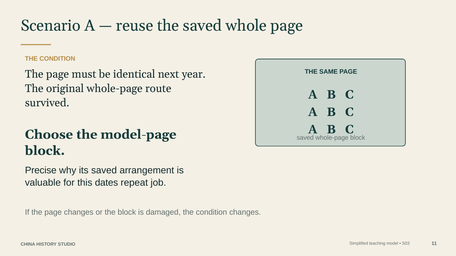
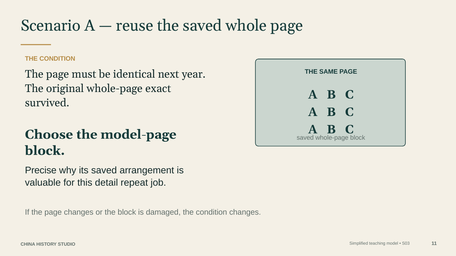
route: route -> exact (158, 89)
dates: dates -> detail (106, 183)
